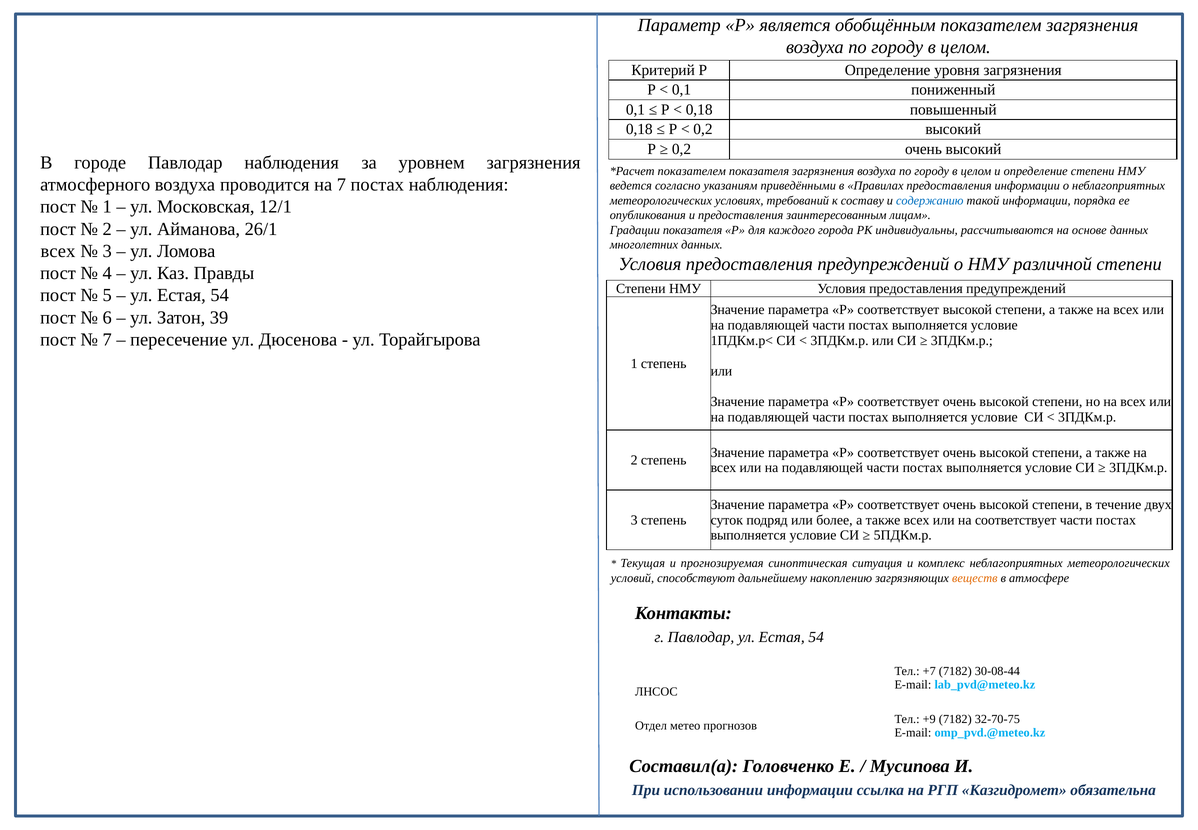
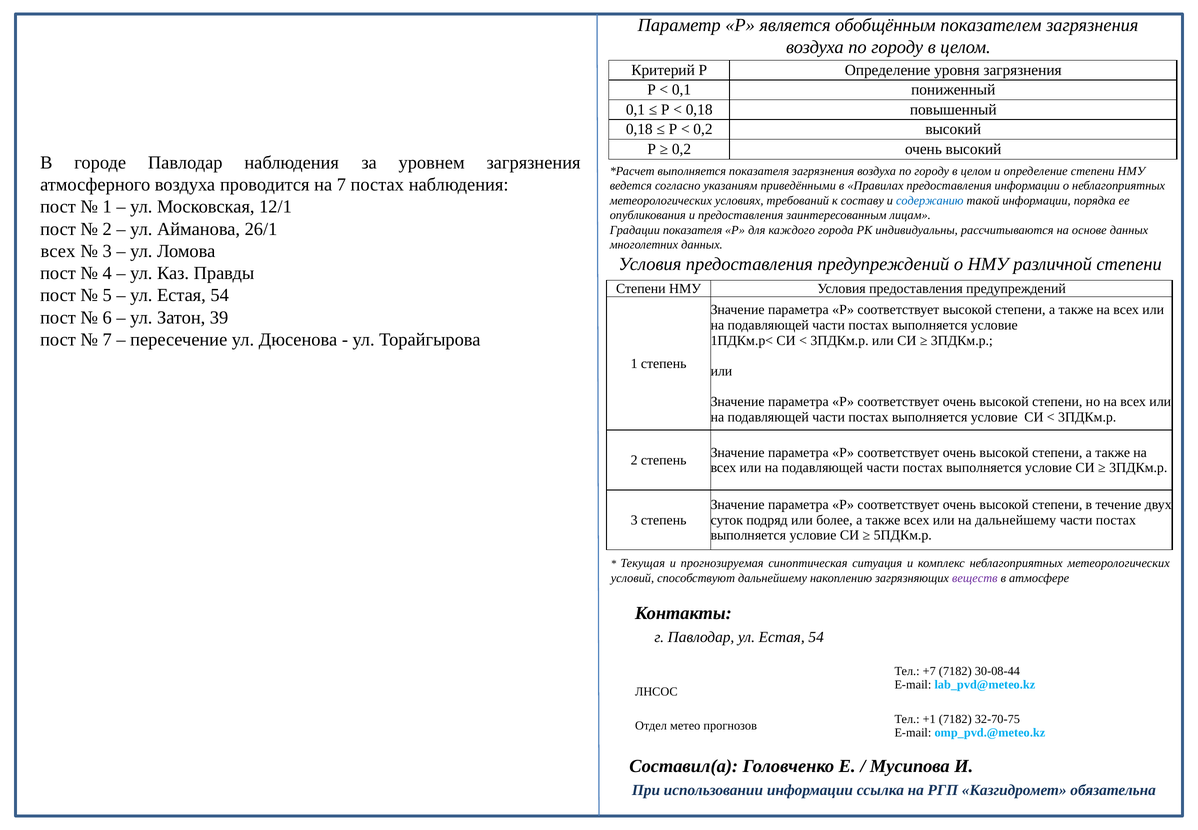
показателем: показателем -> выполняется (692, 171)
на соответствует: соответствует -> дальнейшему (1016, 520)
веществ colour: orange -> purple (975, 578)
+9: +9 -> +1 (929, 718)
